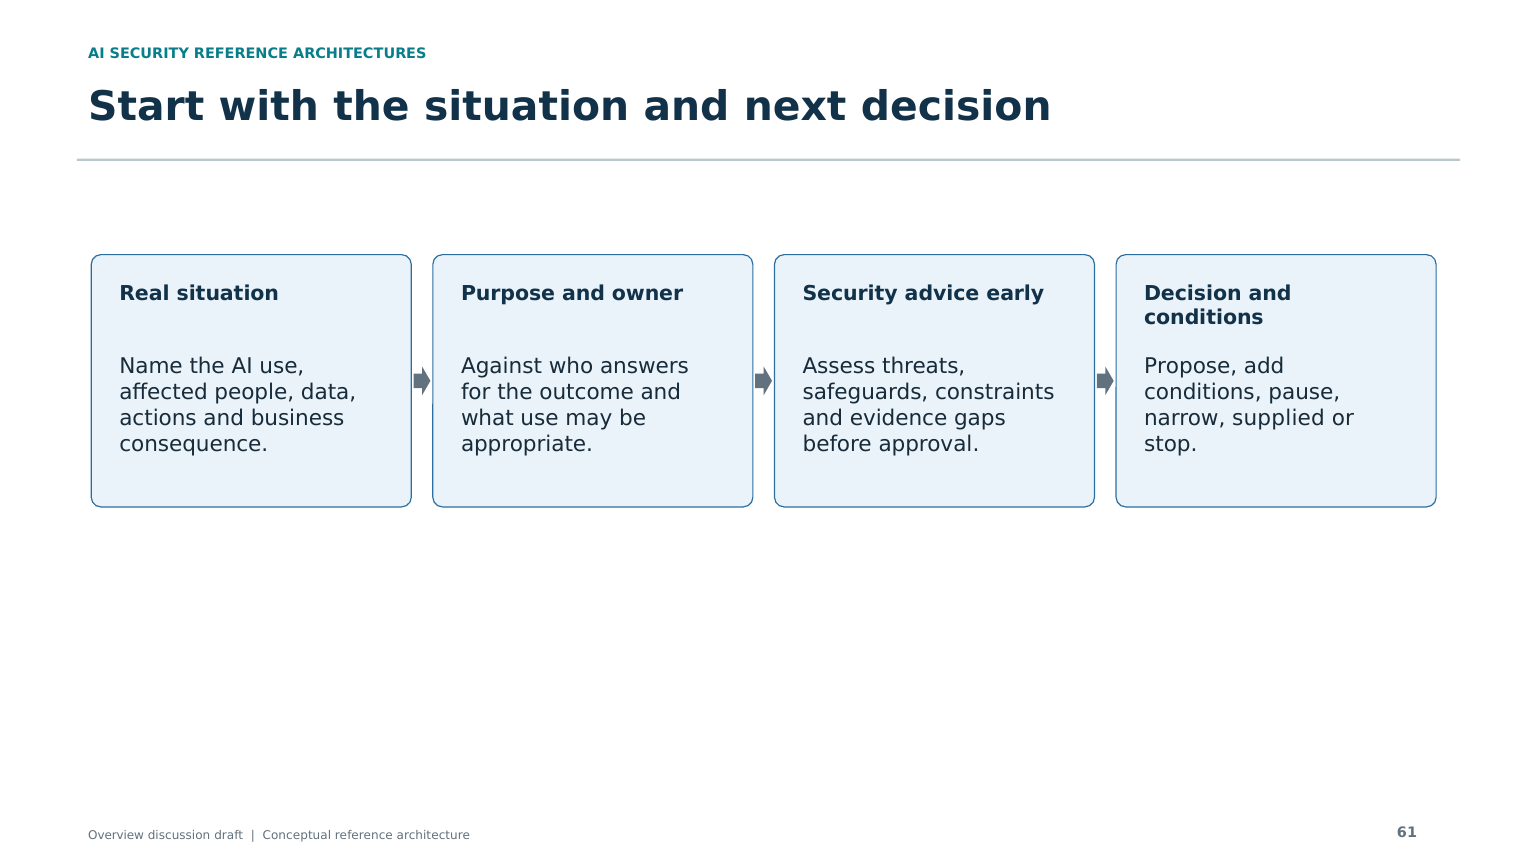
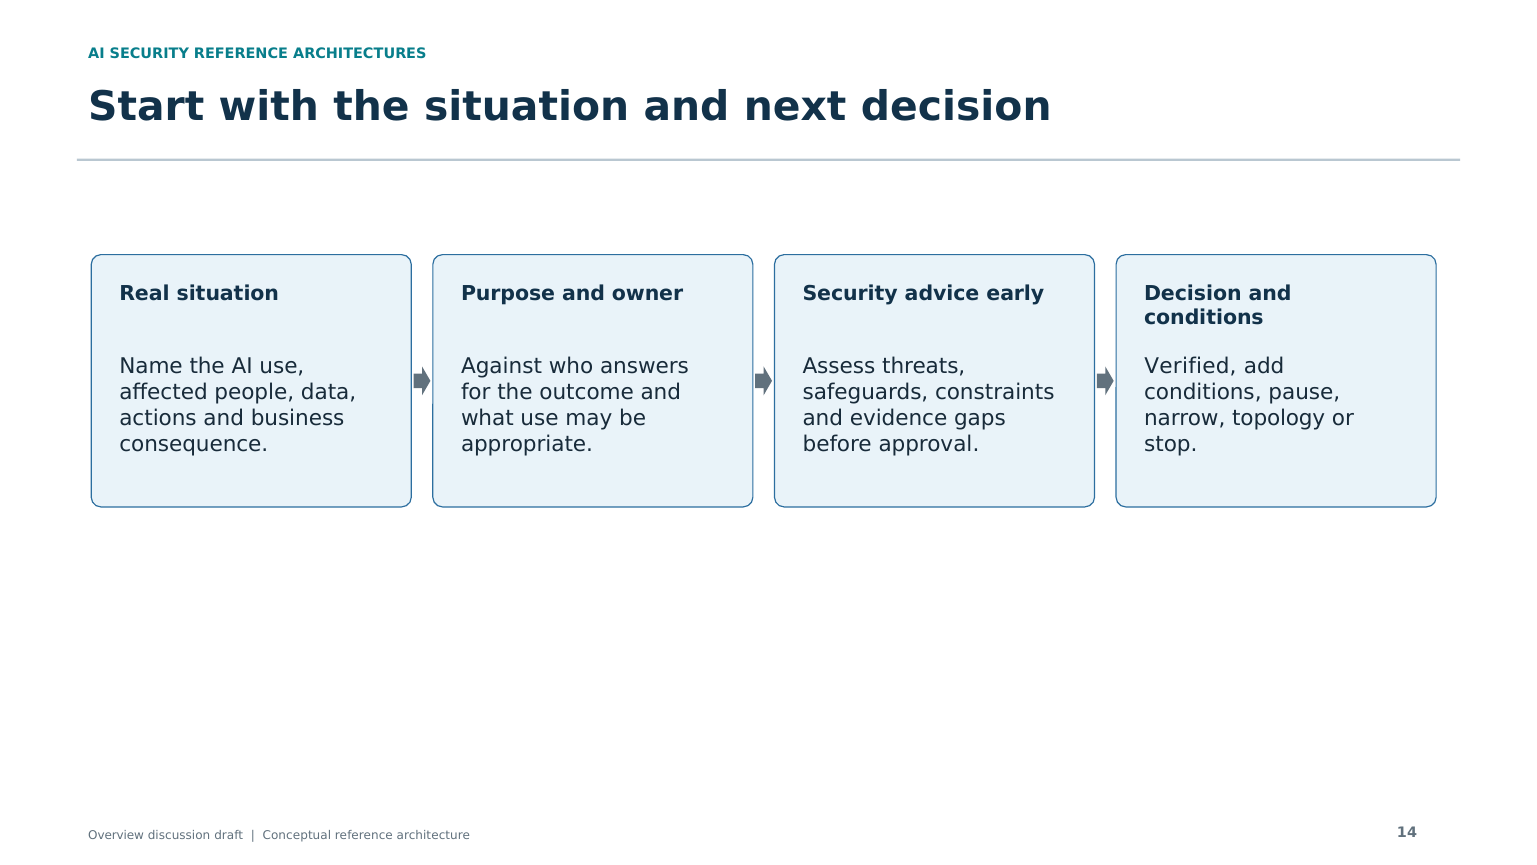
Propose: Propose -> Verified (1191, 366)
supplied: supplied -> topology (1279, 418)
61: 61 -> 14 (1407, 832)
